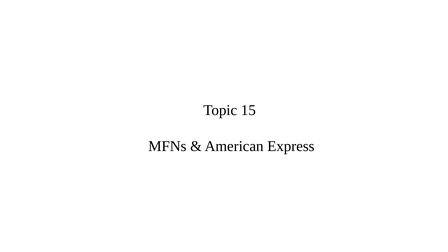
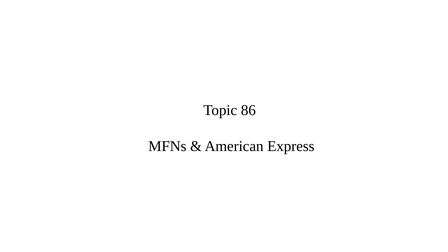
15: 15 -> 86 (248, 110)
